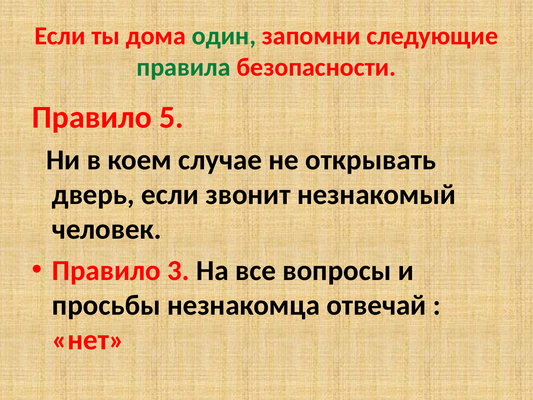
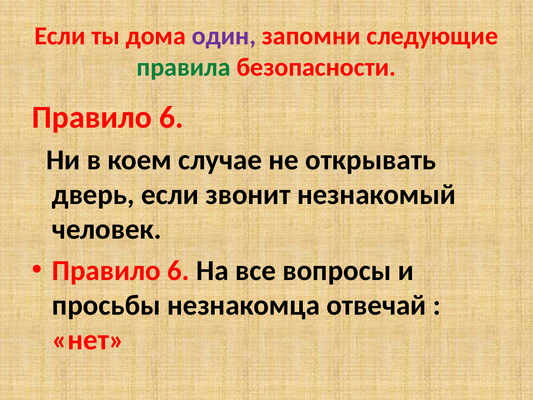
один colour: green -> purple (224, 36)
5: 5 -> 6 (171, 117)
3: 3 -> 6 (178, 270)
